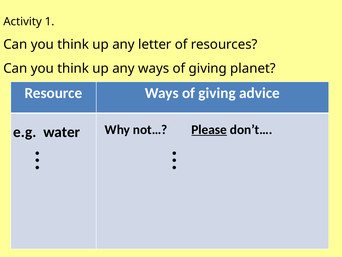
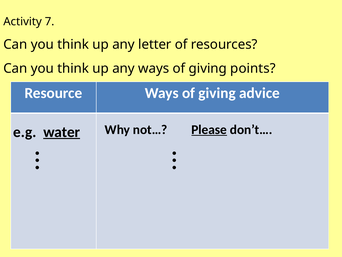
1: 1 -> 7 (50, 22)
planet: planet -> points (253, 68)
water underline: none -> present (62, 132)
